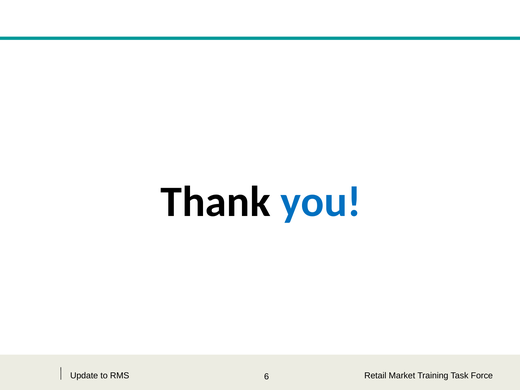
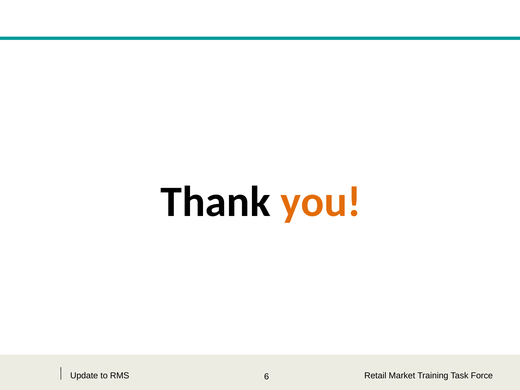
you colour: blue -> orange (321, 202)
